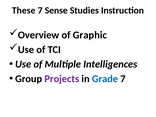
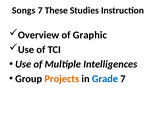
These: These -> Songs (24, 10)
Sense: Sense -> These (56, 10)
Projects colour: purple -> orange (62, 79)
